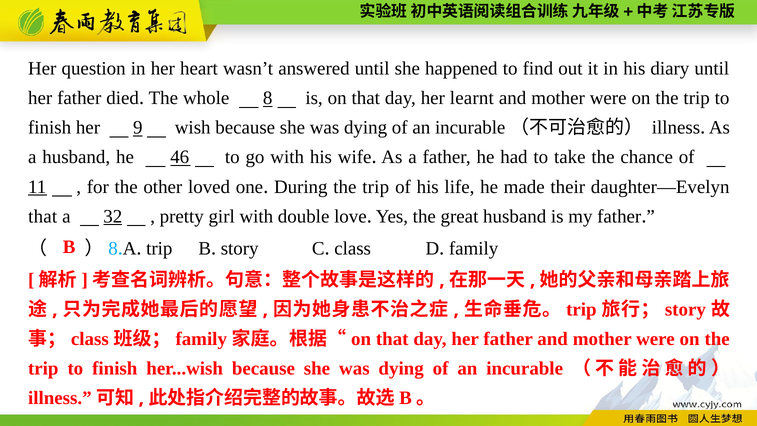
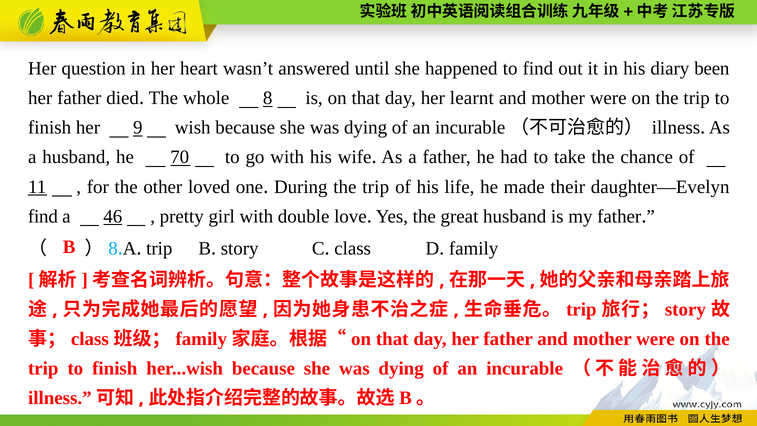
diary until: until -> been (712, 69)
46: 46 -> 70 (180, 157)
that: that -> find (43, 216)
32: 32 -> 46 (113, 216)
